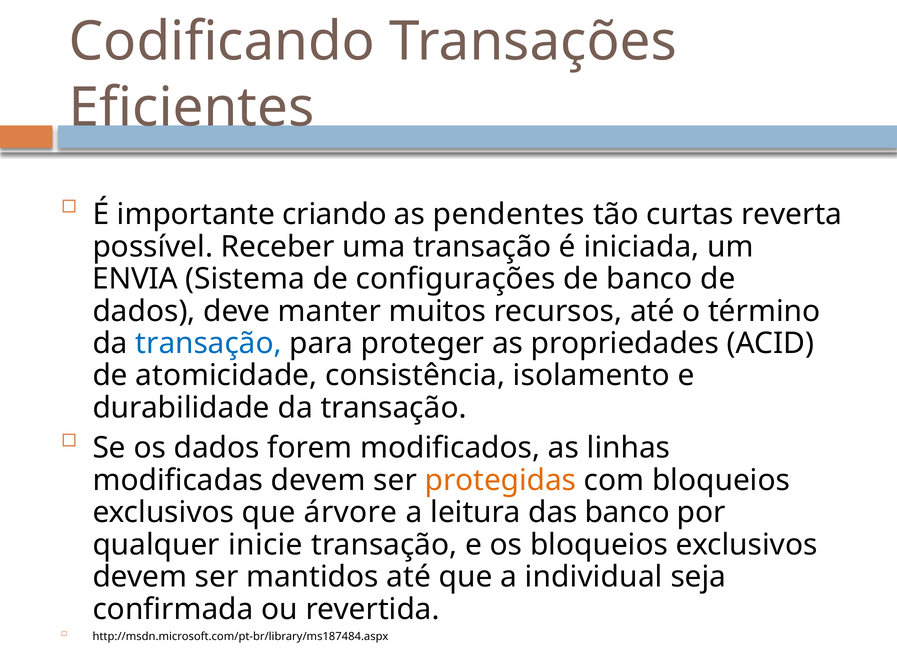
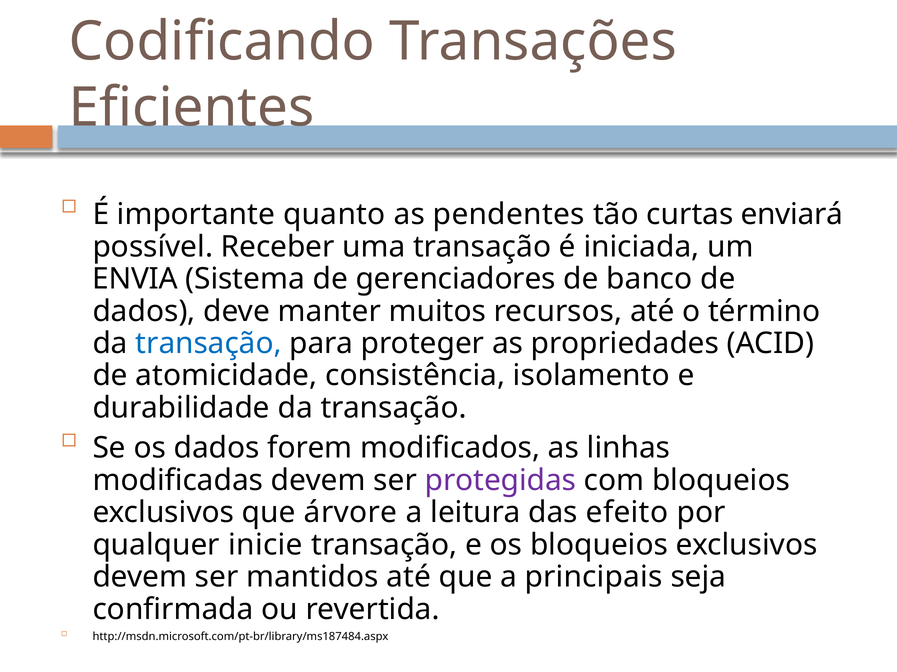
criando: criando -> quanto (334, 215)
reverta: reverta -> enviará (792, 215)
configurações: configurações -> gerenciadores (456, 279)
protegidas colour: orange -> purple (500, 481)
das banco: banco -> efeito (627, 513)
individual: individual -> principais (594, 578)
